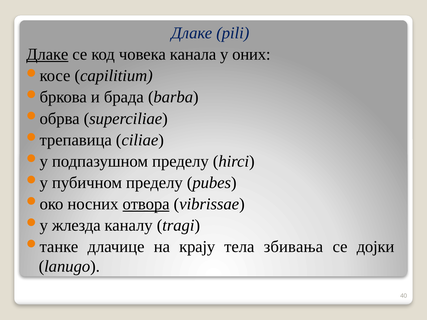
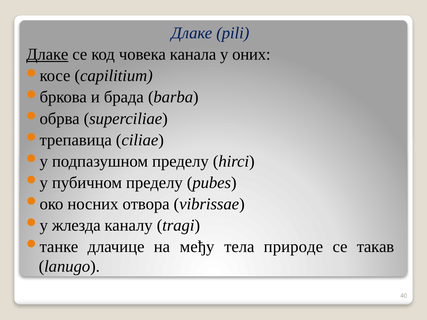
отвора underline: present -> none (146, 204)
крају: крају -> међу (197, 247)
збивања: збивања -> природe (293, 247)
дојки: дојки -> такав (376, 247)
